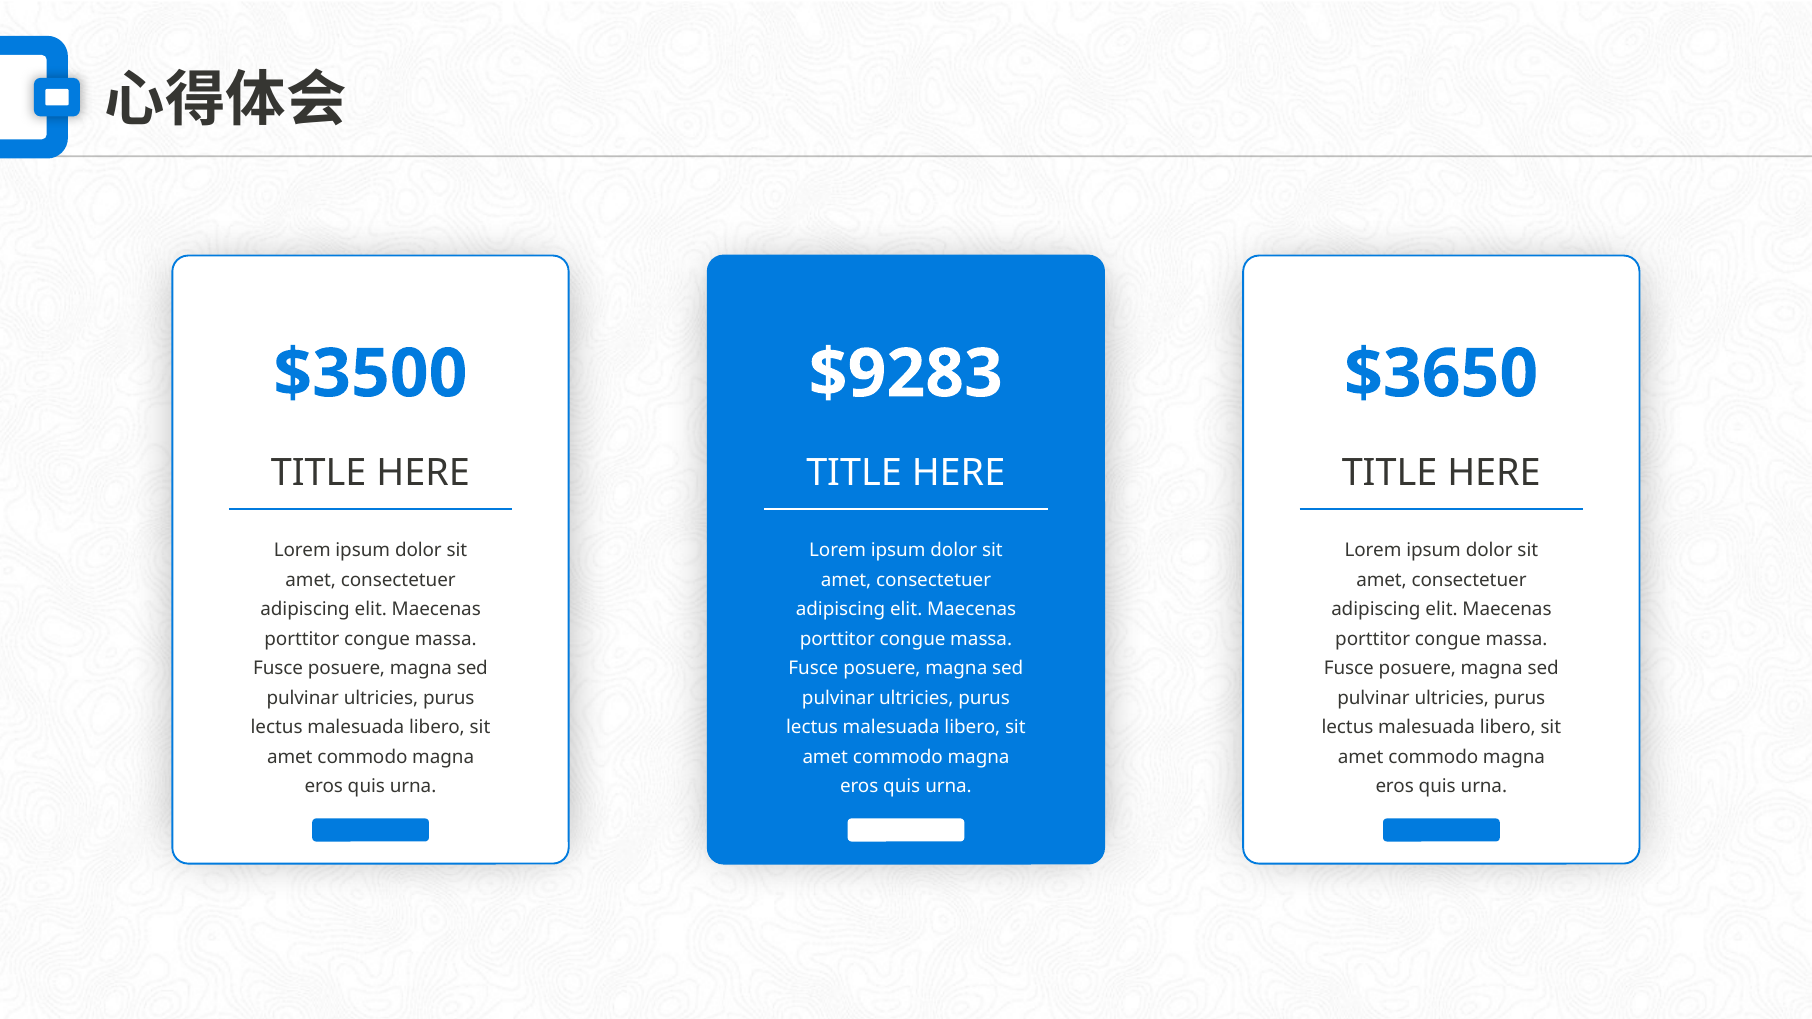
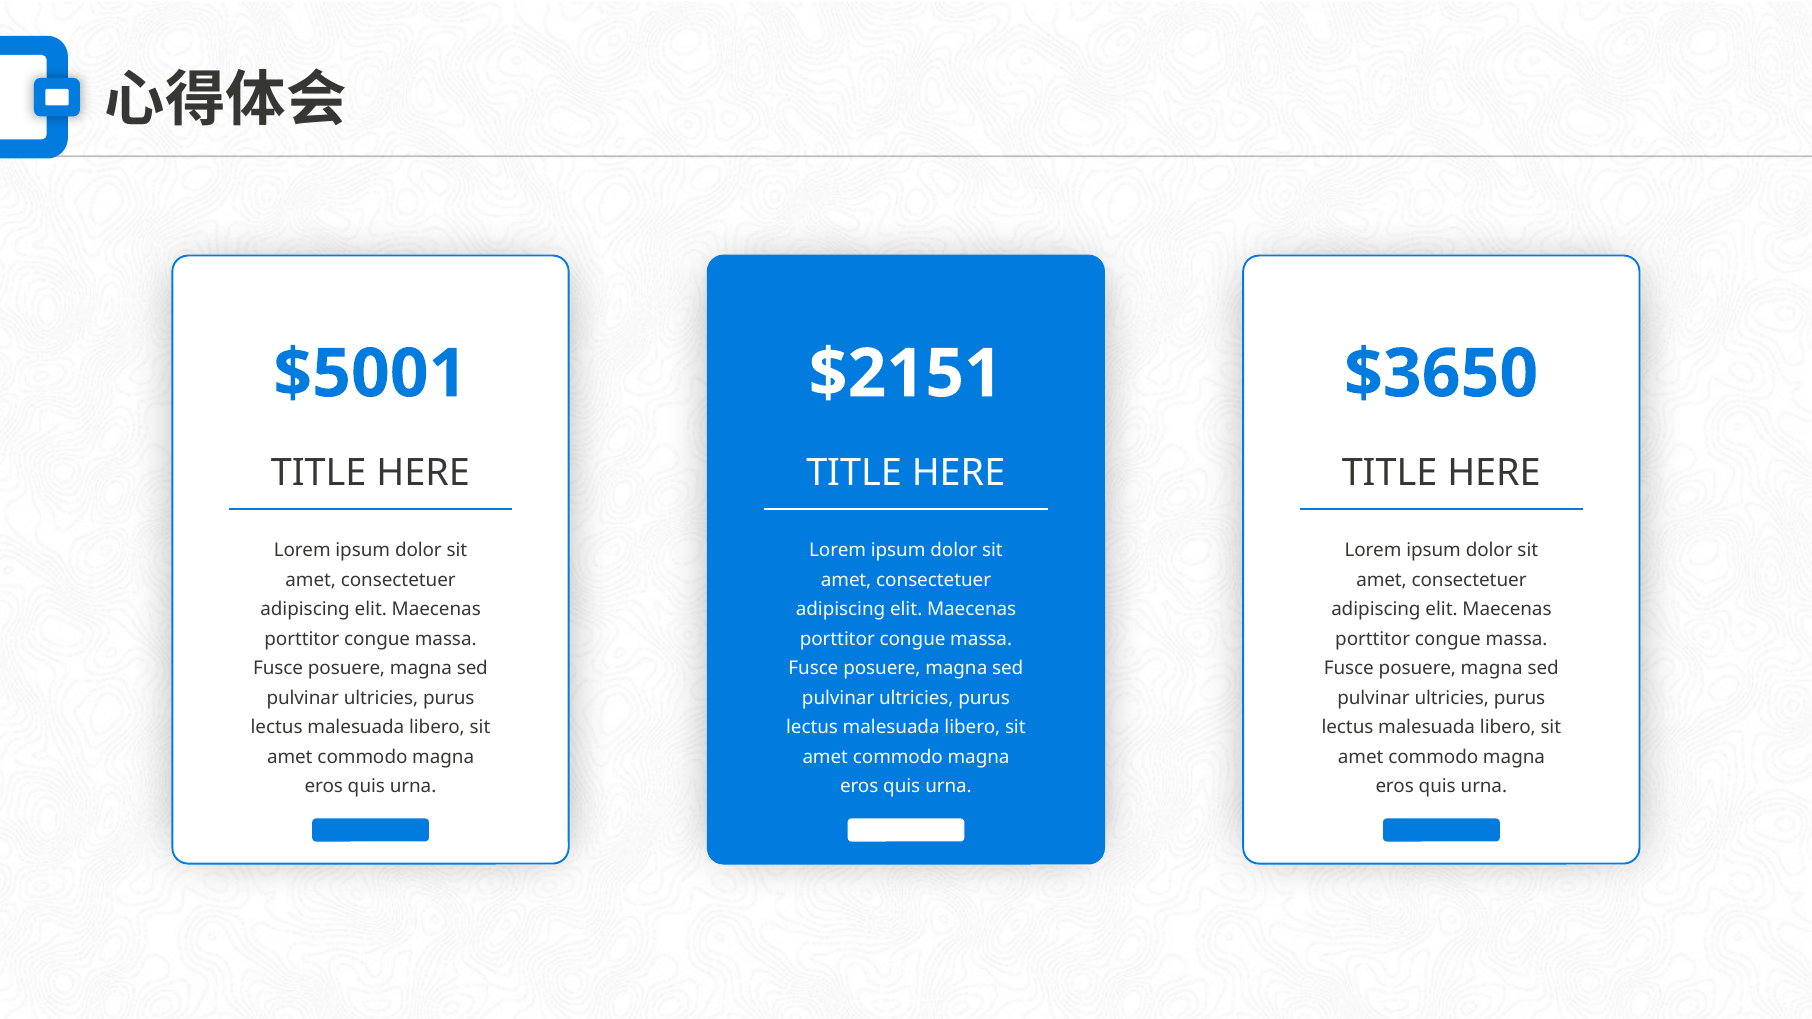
$3500: $3500 -> $5001 (370, 374)
$9283: $9283 -> $2151 (906, 374)
